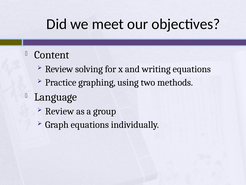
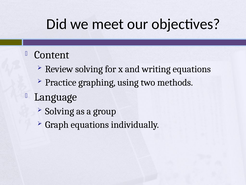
Review: Review -> Solving (60, 111)
